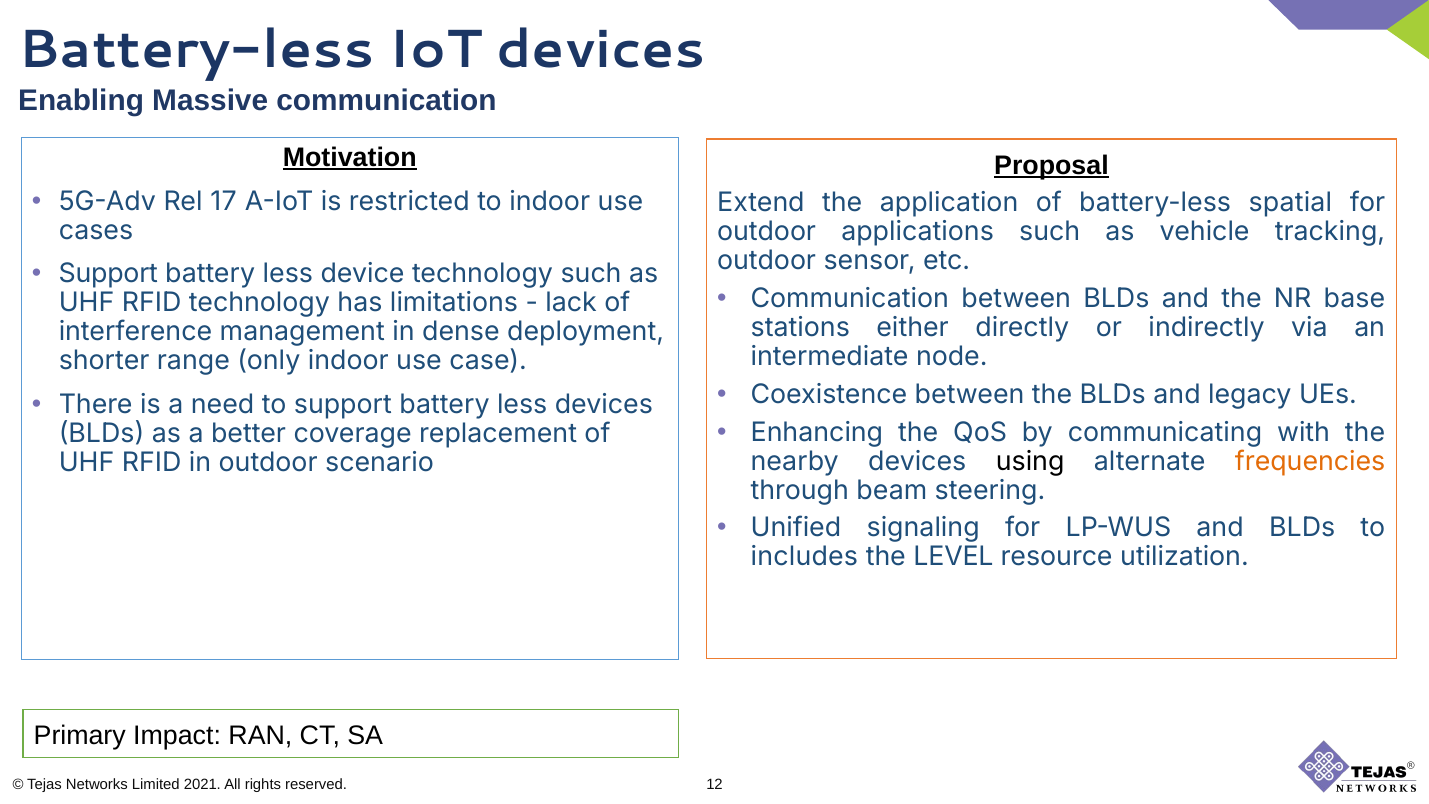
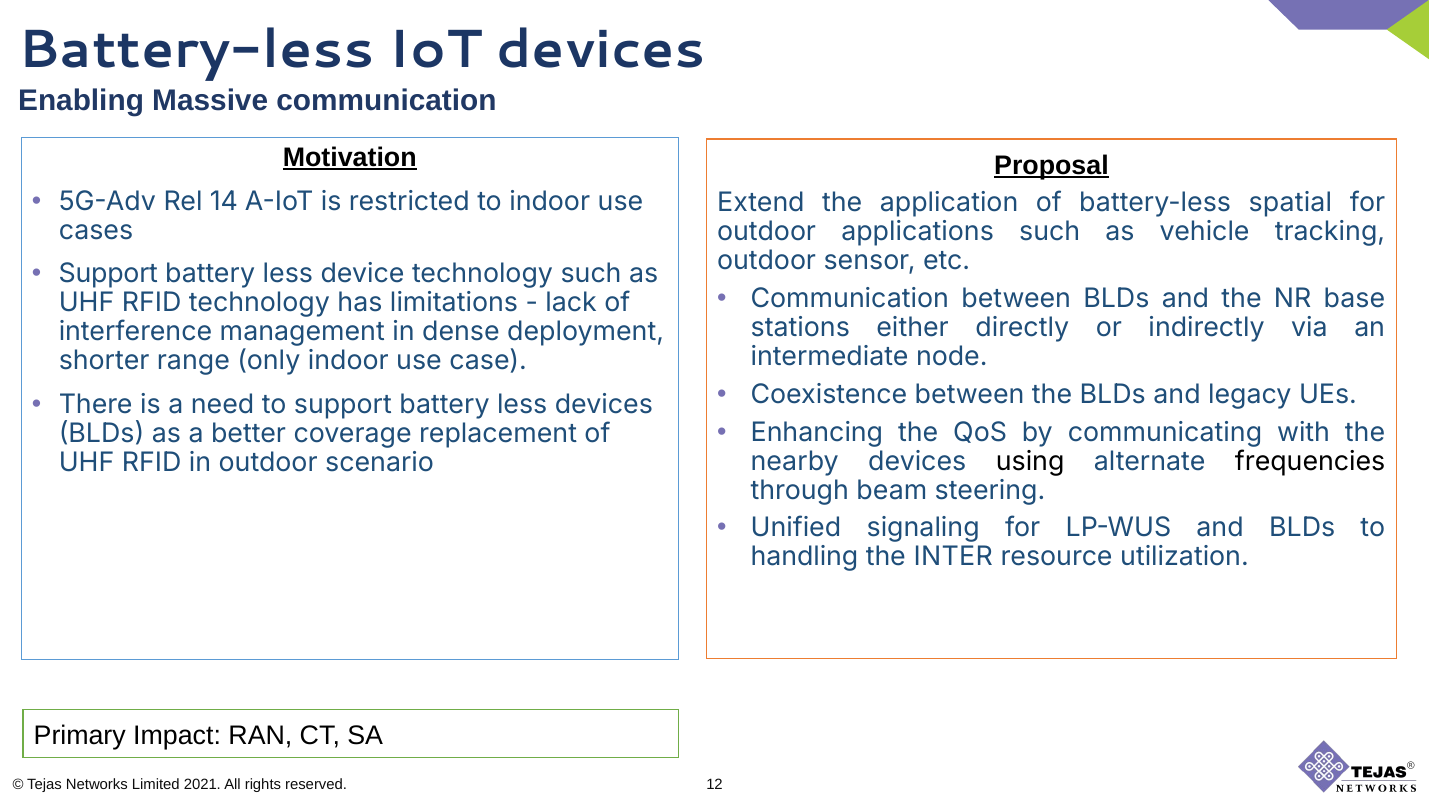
17: 17 -> 14 (224, 201)
frequencies colour: orange -> black (1310, 461)
includes: includes -> handling (805, 557)
LEVEL: LEVEL -> INTER (953, 557)
